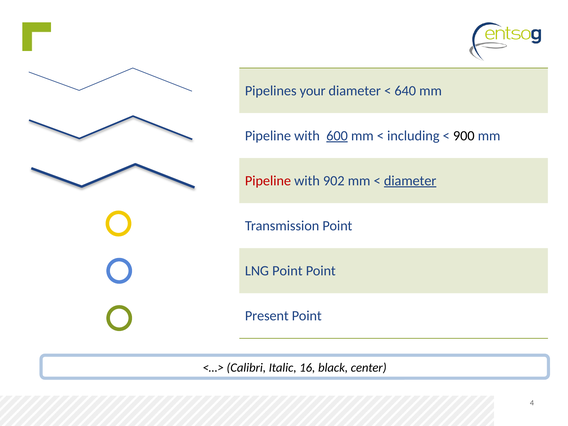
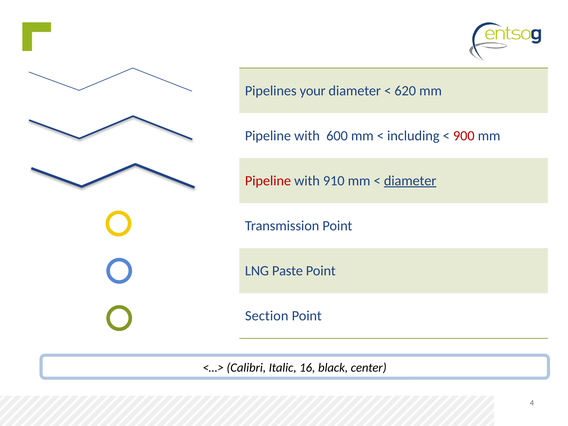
640: 640 -> 620 (405, 91)
600 underline: present -> none (337, 136)
900 colour: black -> red (464, 136)
902: 902 -> 910 (334, 181)
LNG Point: Point -> Paste (287, 271)
Present: Present -> Section (267, 316)
